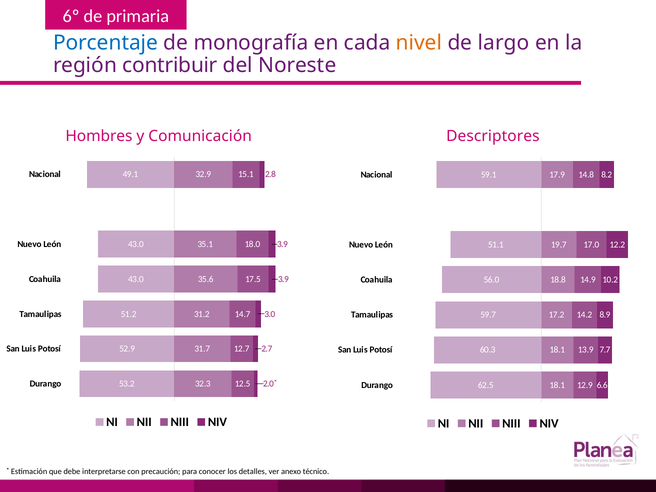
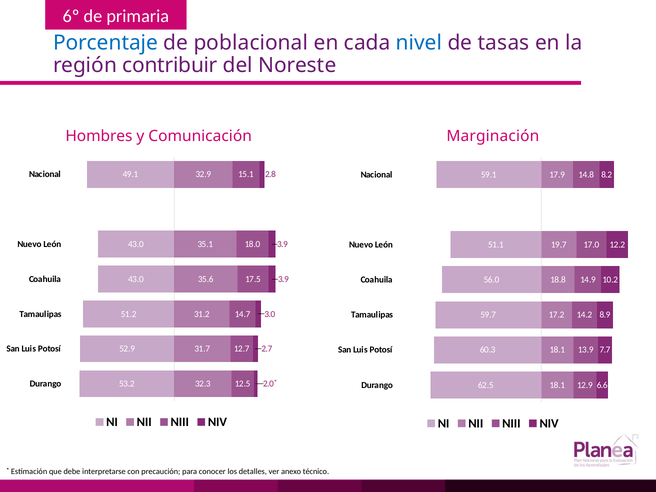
monografía: monografía -> poblacional (251, 43)
nivel colour: orange -> blue (419, 43)
largo: largo -> tasas (504, 43)
Descriptores: Descriptores -> Marginación (493, 136)
